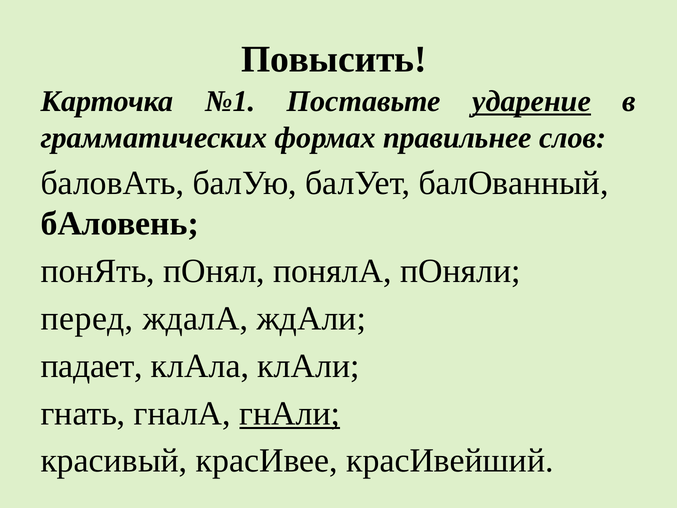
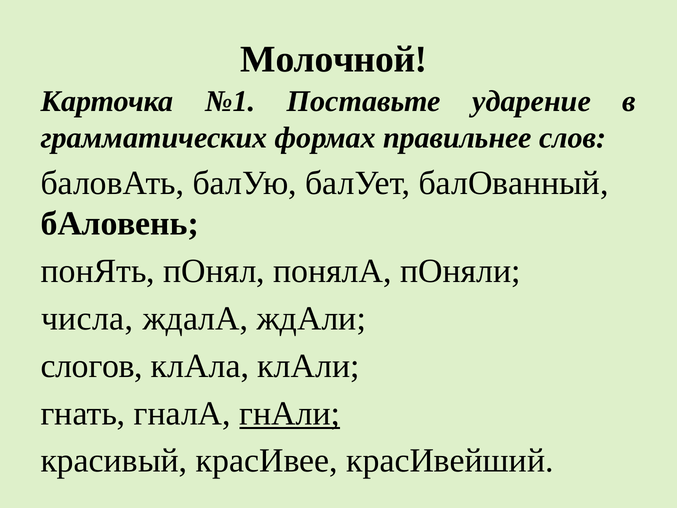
Повысить: Повысить -> Молочной (334, 60)
ударение underline: present -> none (532, 101)
перед: перед -> числа (87, 318)
падает: падает -> слогов (92, 366)
